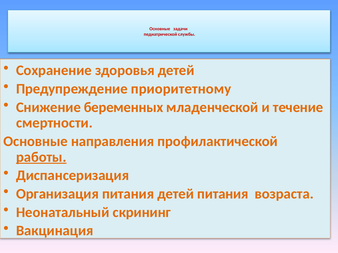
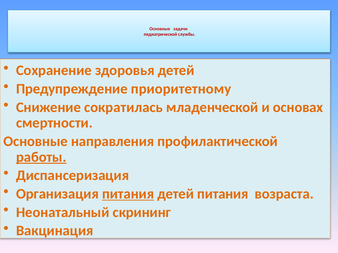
беременных: беременных -> сократилась (124, 107)
течение: течение -> основах (298, 107)
питания underline: none -> present (128, 194)
